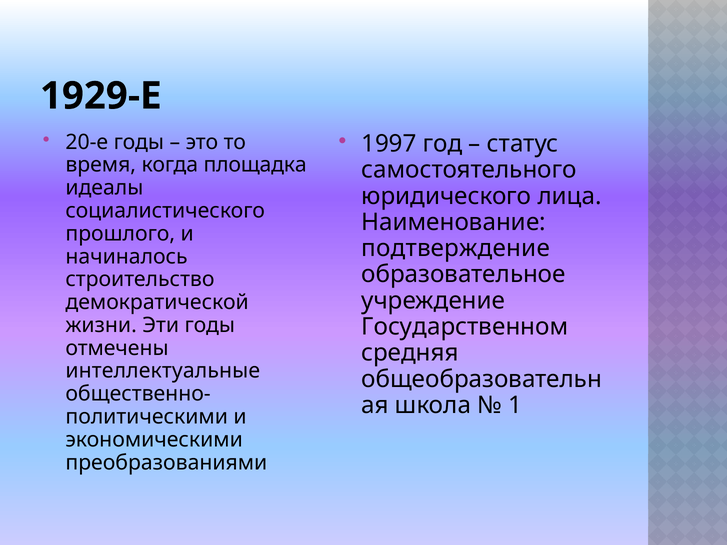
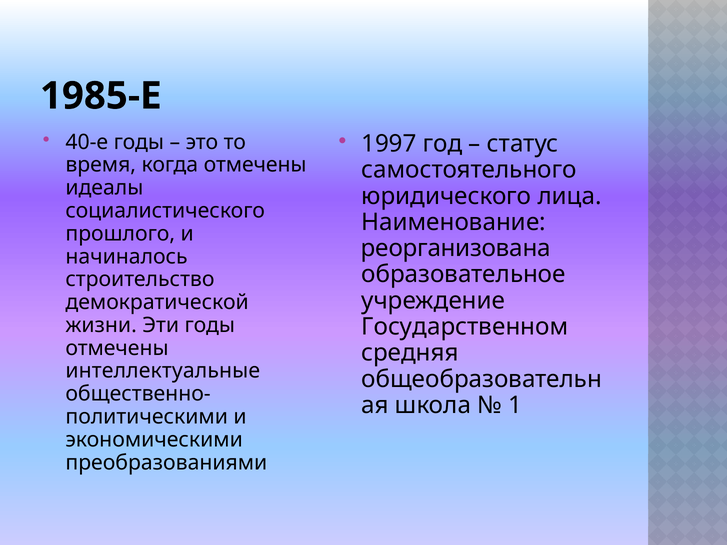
1929-Е: 1929-Е -> 1985-Е (101, 96)
20-е: 20-е -> 40-е (87, 142)
когда площадка: площадка -> отмечены (255, 165)
подтверждение: подтверждение -> реорганизована (456, 248)
